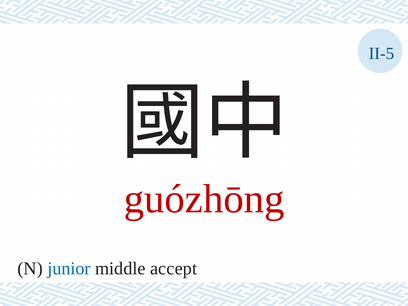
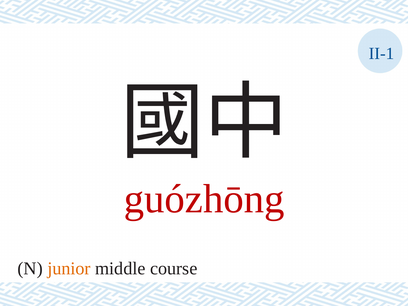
II-5: II-5 -> II-1 (382, 53)
junior colour: blue -> orange (69, 268)
accept: accept -> course (174, 268)
